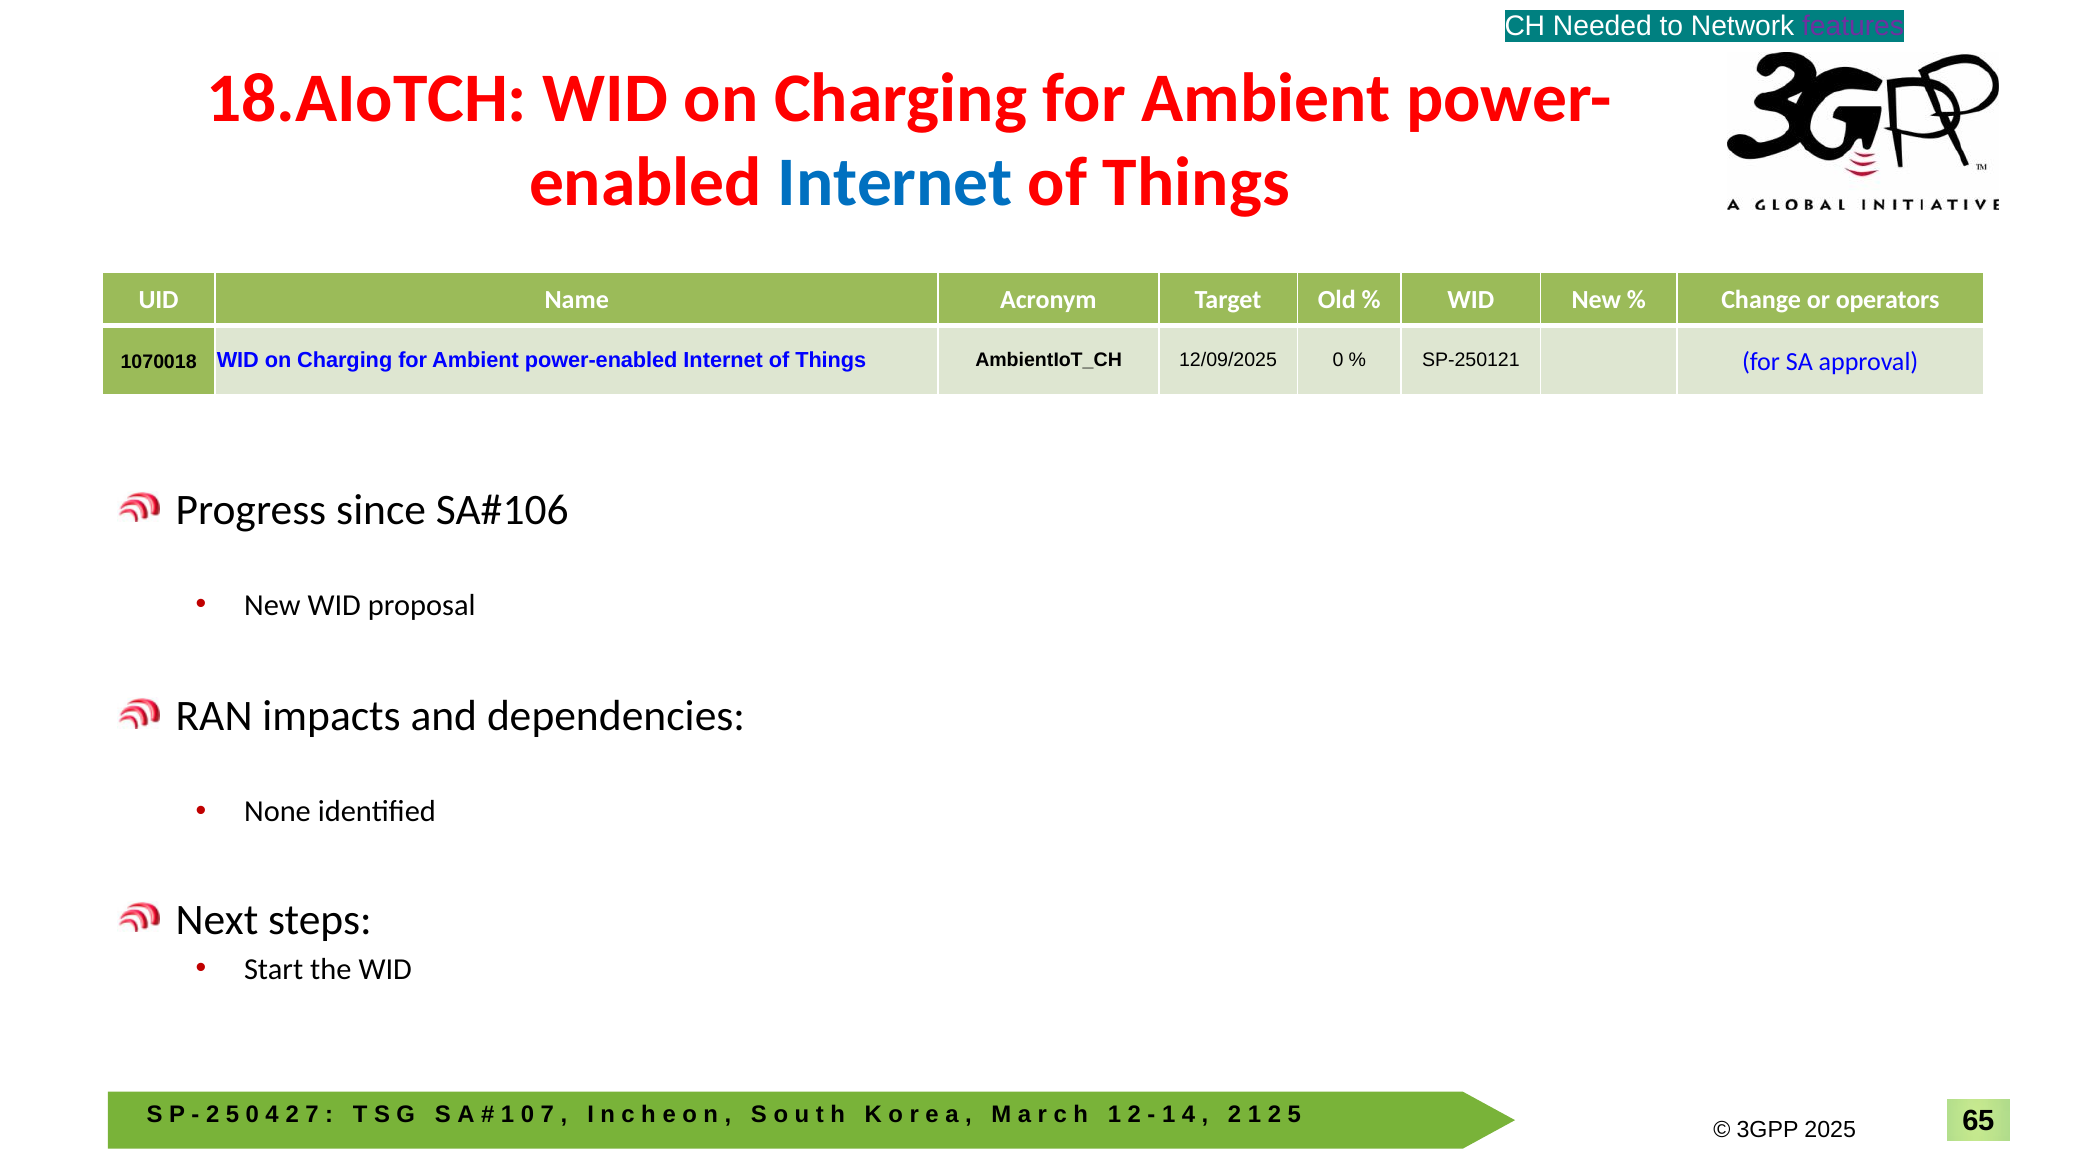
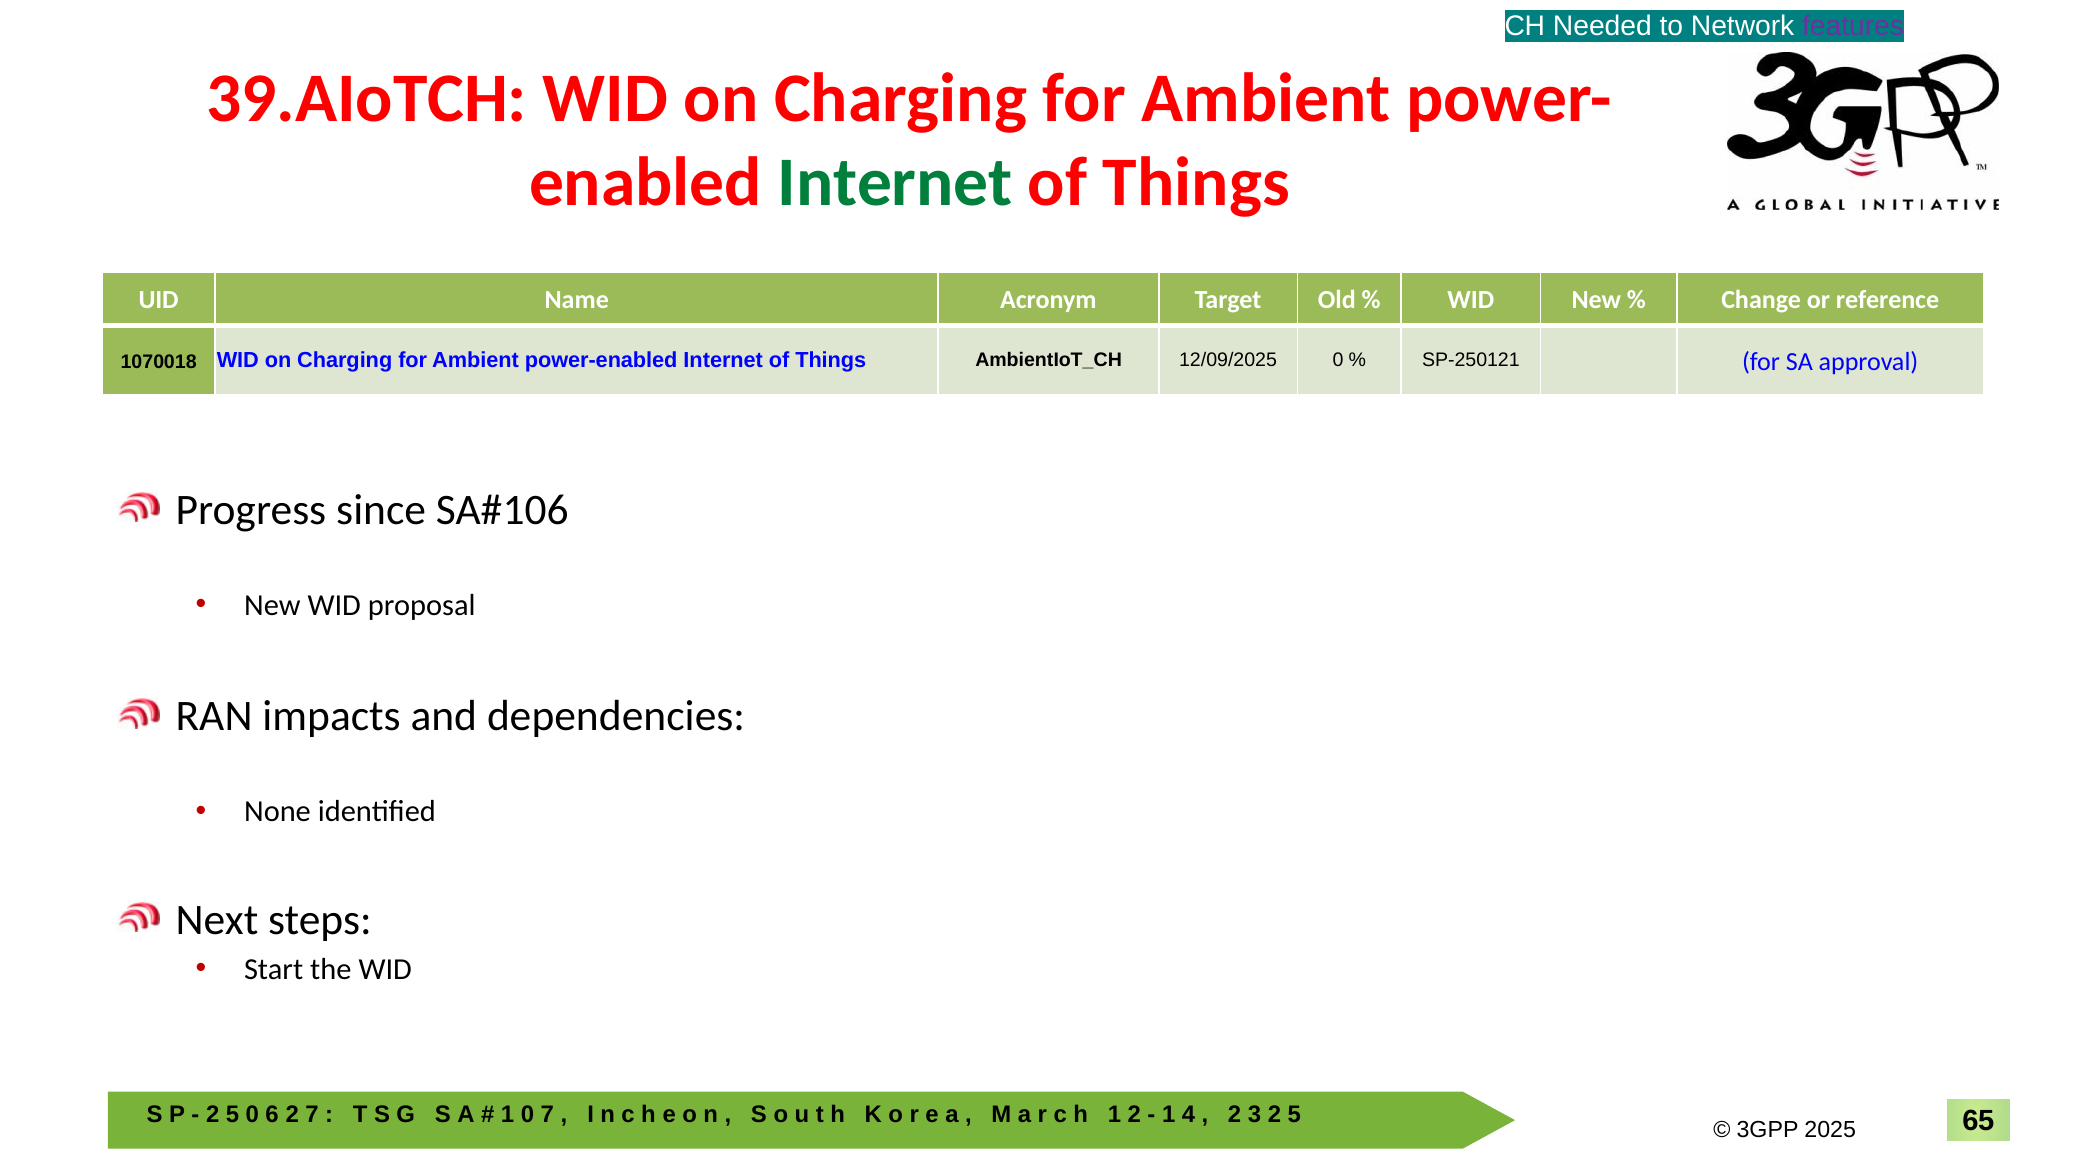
18.AIoTCH: 18.AIoTCH -> 39.AIoTCH (367, 99)
Internet colour: blue -> green (895, 182)
operators: operators -> reference (1888, 300)
0 4: 4 -> 6 (272, 1114)
1: 1 -> 3 (1254, 1114)
